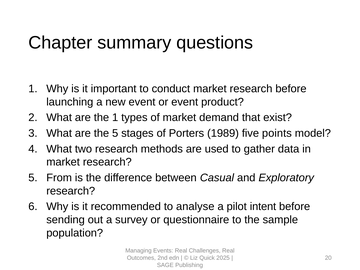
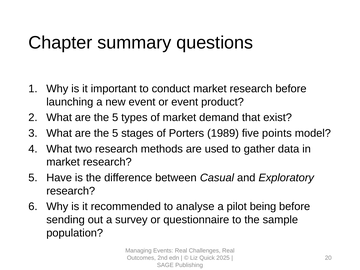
1: 1 -> 5 (115, 118)
From: From -> Have (59, 178)
intent: intent -> being (263, 207)
